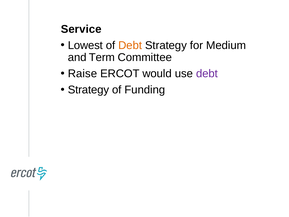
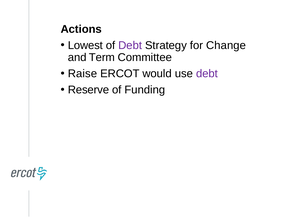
Service: Service -> Actions (81, 29)
Debt colour: orange -> purple (130, 45)
Medium: Medium -> Change (226, 45)
Strategy: Strategy -> Reserve (88, 90)
